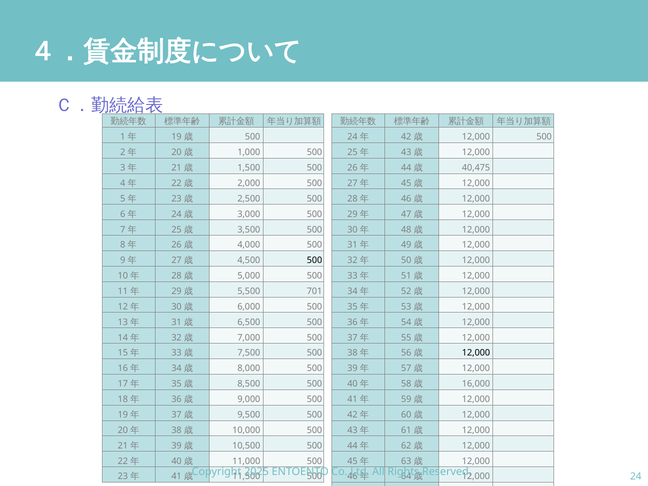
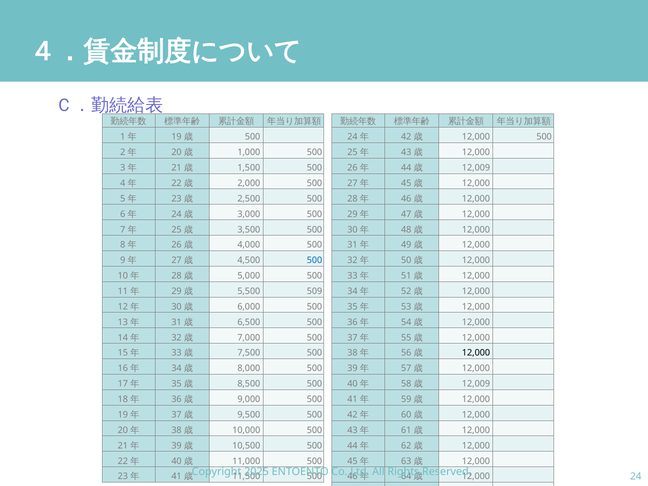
40,475: 40,475 -> 12,009 (476, 168)
500 colour: black -> blue (315, 260)
701: 701 -> 509 (315, 291)
16,000: 16,000 -> 12,009 (476, 384)
